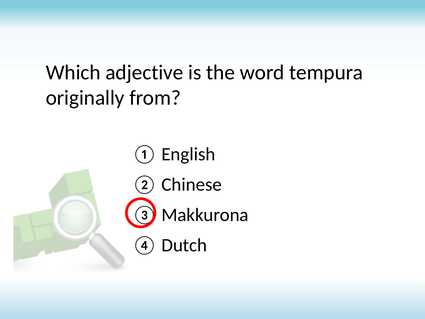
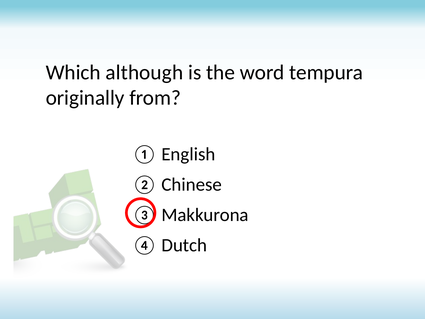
adjective: adjective -> although (144, 72)
